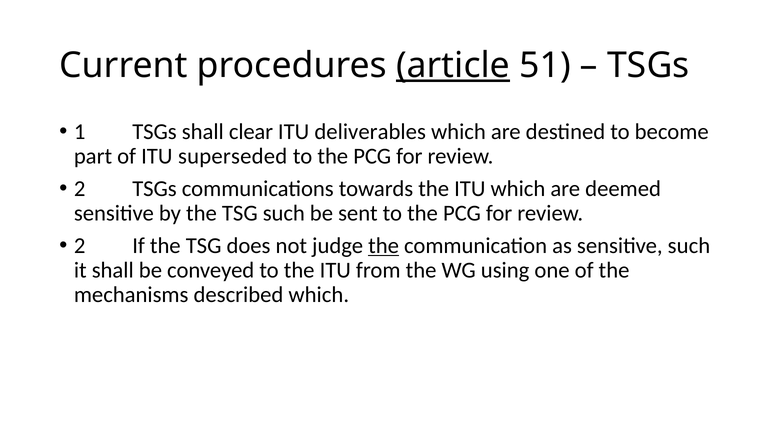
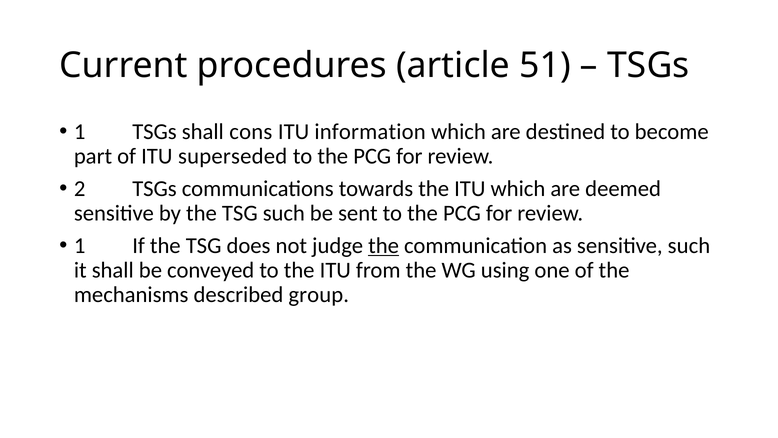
article underline: present -> none (453, 65)
clear: clear -> cons (251, 131)
deliverables: deliverables -> information (370, 131)
2: 2 -> 1 (80, 246)
described which: which -> group (319, 295)
